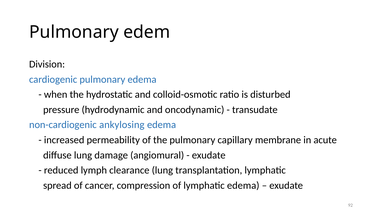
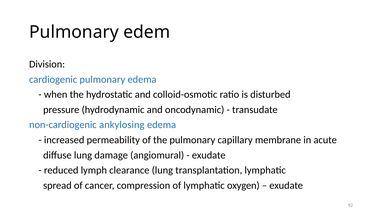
lymphatic edema: edema -> oxygen (243, 185)
